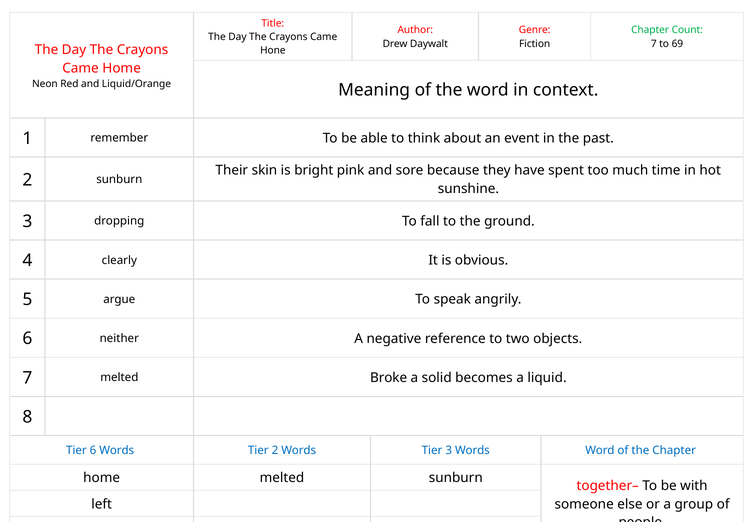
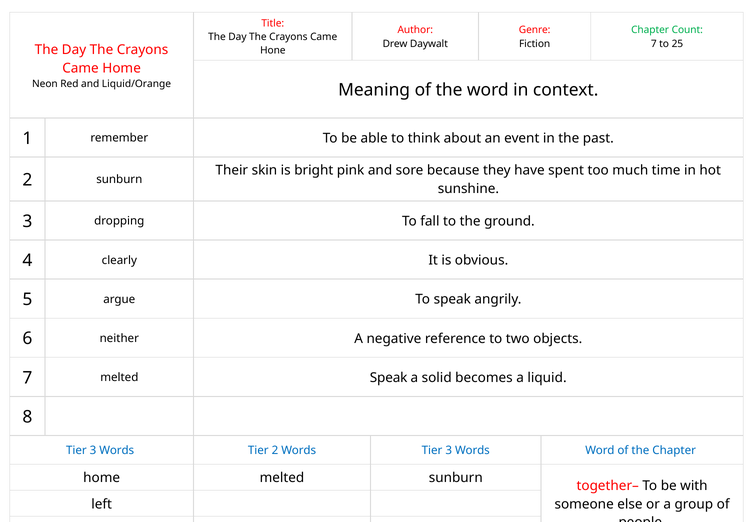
69: 69 -> 25 (677, 44)
melted Broke: Broke -> Speak (389, 378)
6: 6 -> 3 (93, 451)
